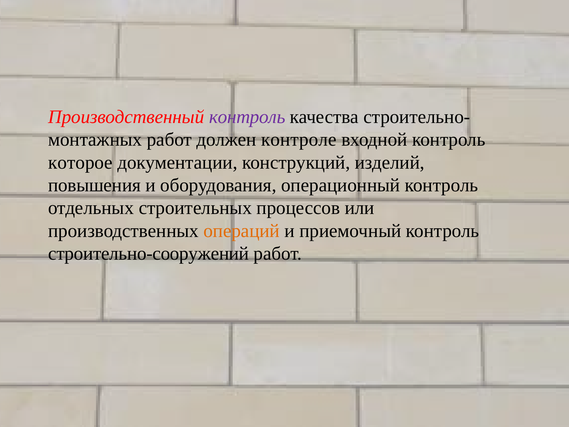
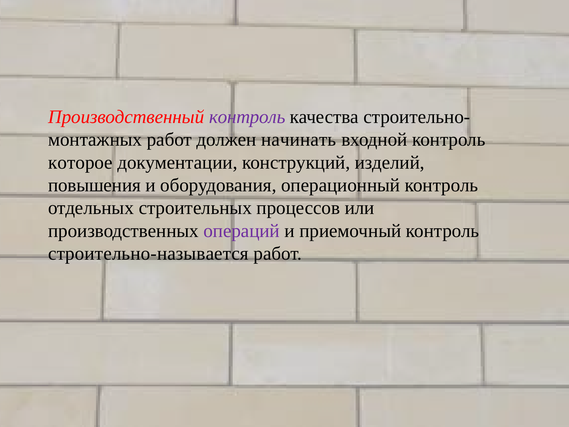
контроле: контроле -> начинать (299, 140)
операций colour: orange -> purple (242, 231)
строительно-сооружений: строительно-сооружений -> строительно-называется (148, 253)
